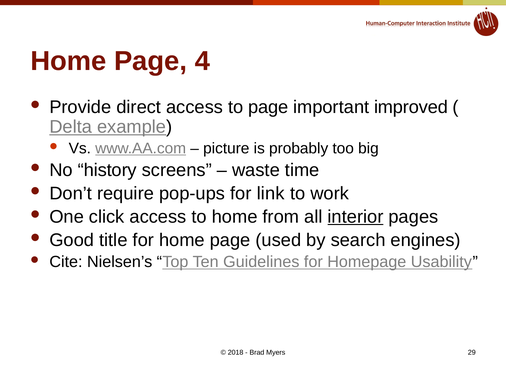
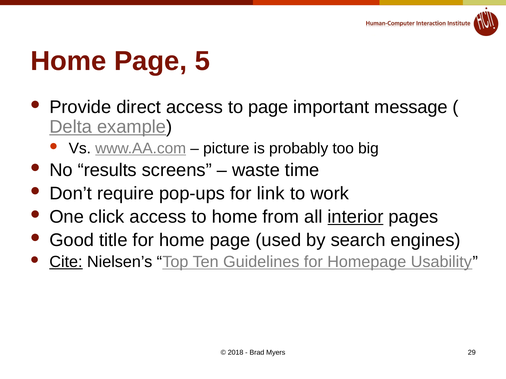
4: 4 -> 5 (202, 61)
improved: improved -> message (411, 107)
history: history -> results (107, 170)
Cite underline: none -> present (66, 262)
